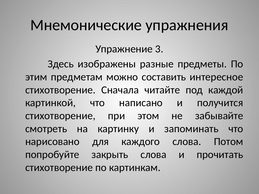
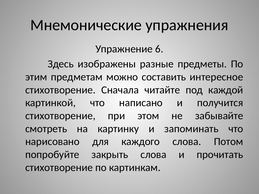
3: 3 -> 6 (159, 49)
